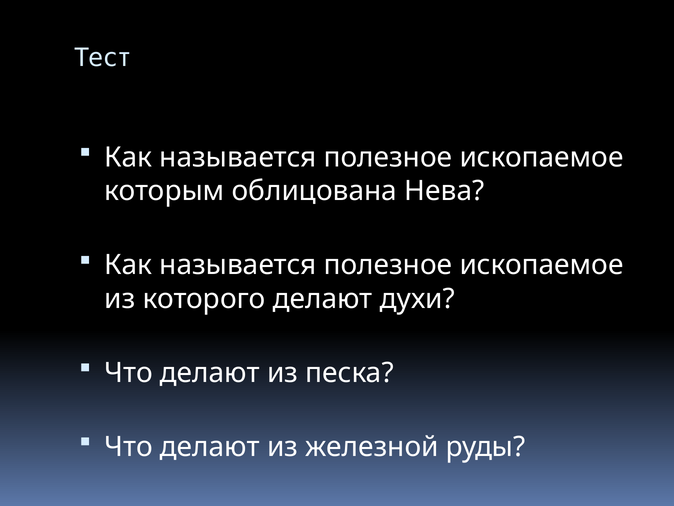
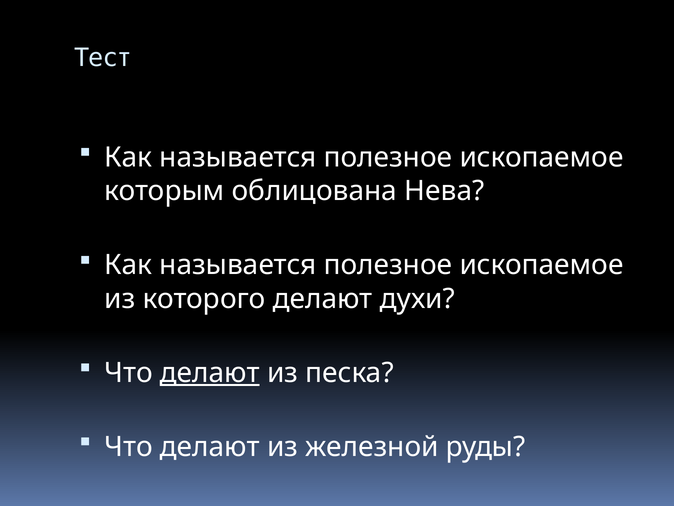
делают underline: none -> present (210, 373)
